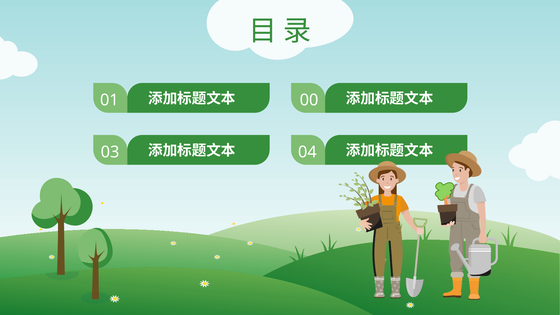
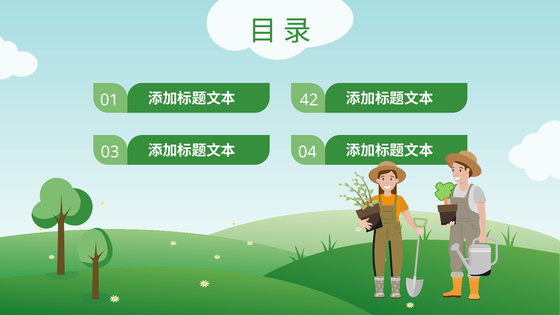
00: 00 -> 42 (309, 100)
